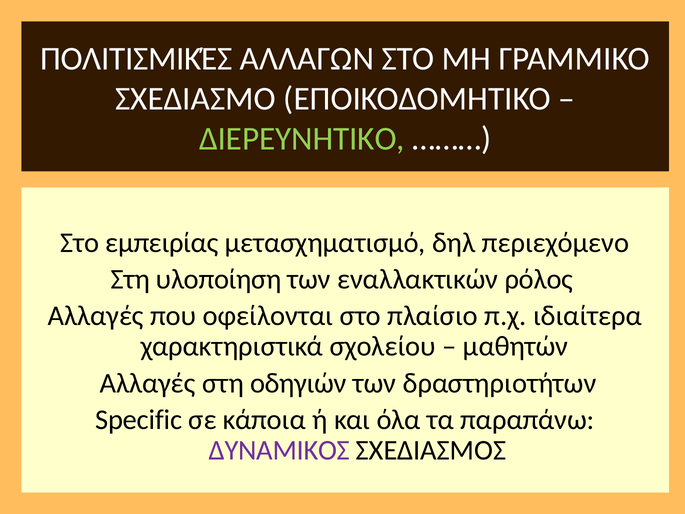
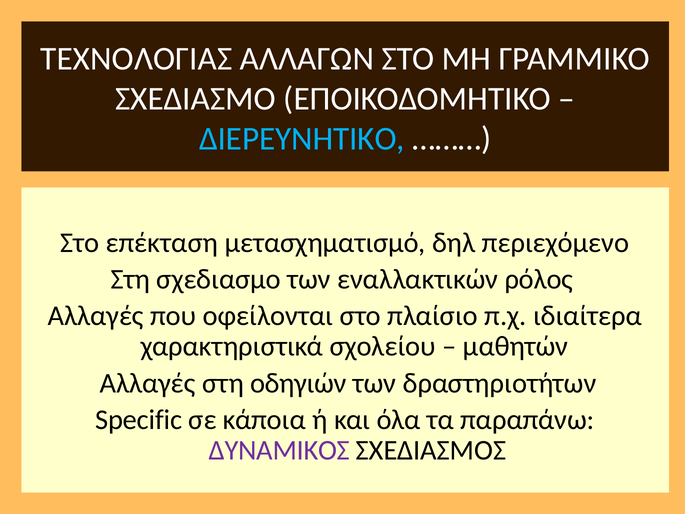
ΠΟΛΙΤΙΣΜΙΚΈΣ: ΠΟΛΙΤΙΣΜΙΚΈΣ -> ΤΕΧΝΟΛΟΓΙΑΣ (136, 59)
ΔΙΕΡΕΥΝΗΤΙΚΟ colour: light green -> light blue (302, 139)
εμπειρίας: εμπειρίας -> επέκταση (162, 242)
Στη υλοποίηση: υλοποίηση -> σχεδιασμο (219, 279)
